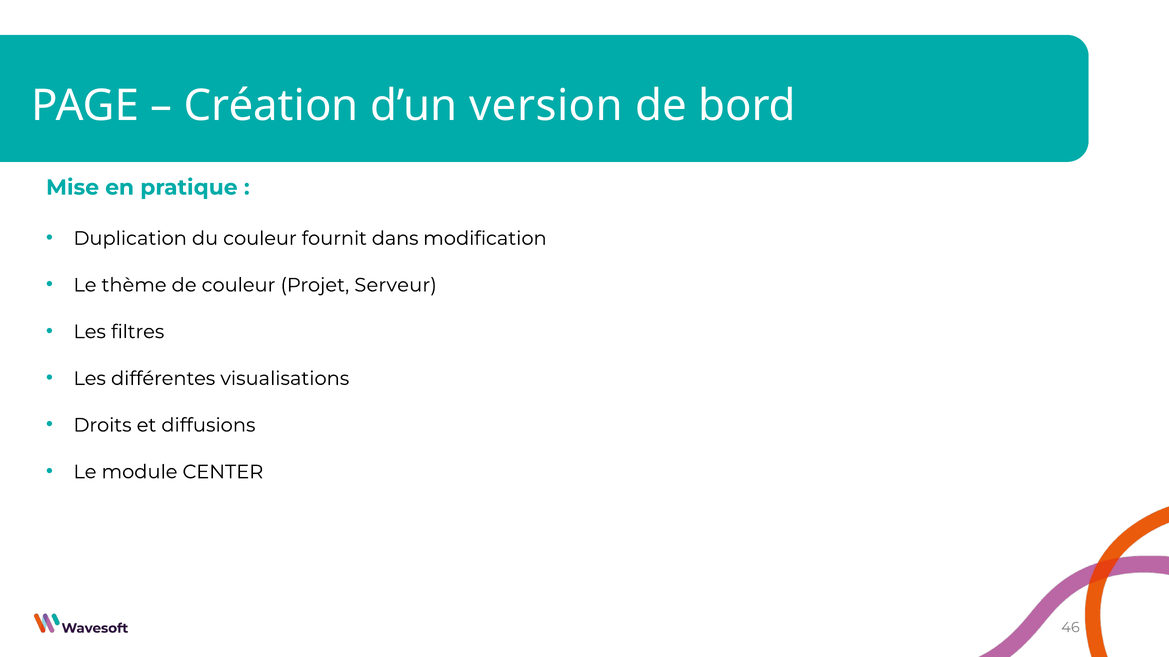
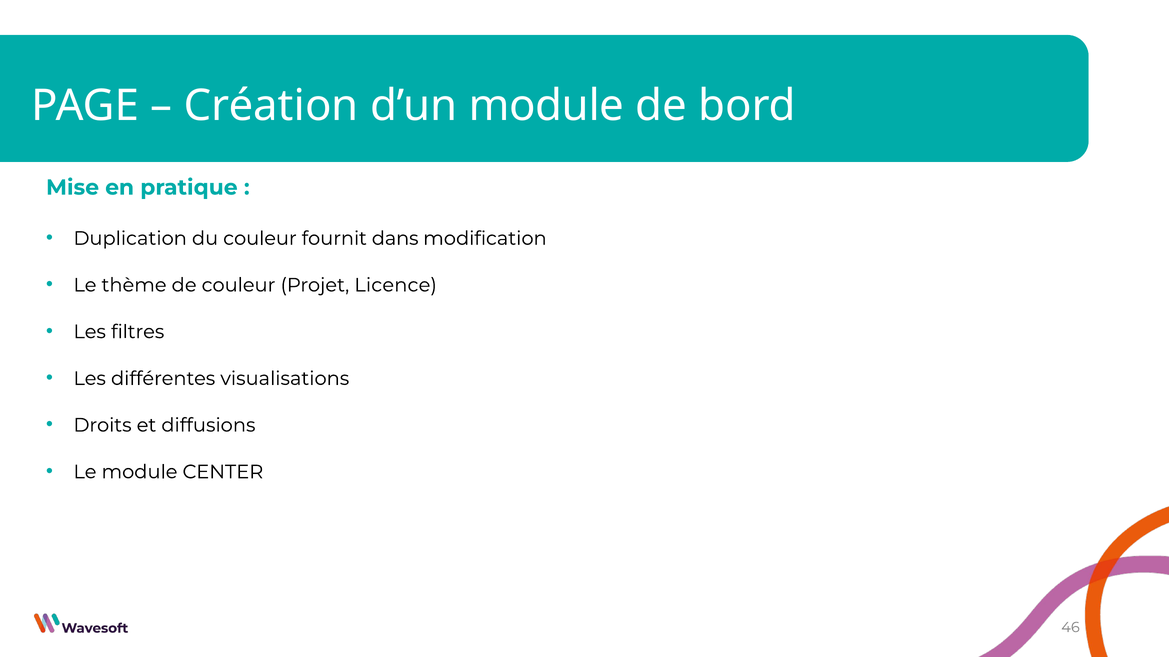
d’un version: version -> module (546, 106)
Serveur: Serveur -> Licence (396, 285)
